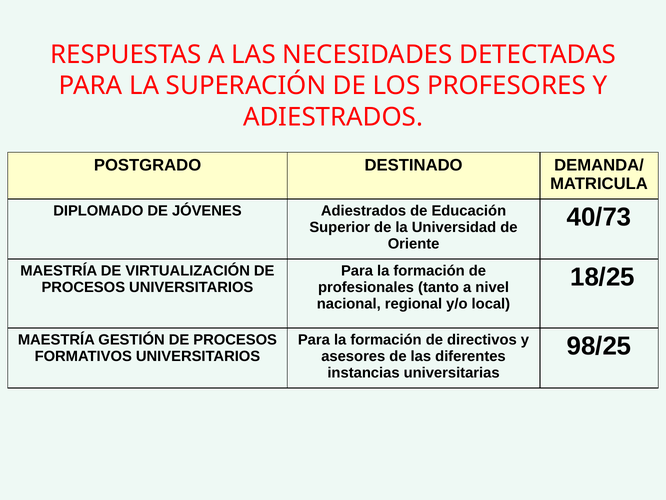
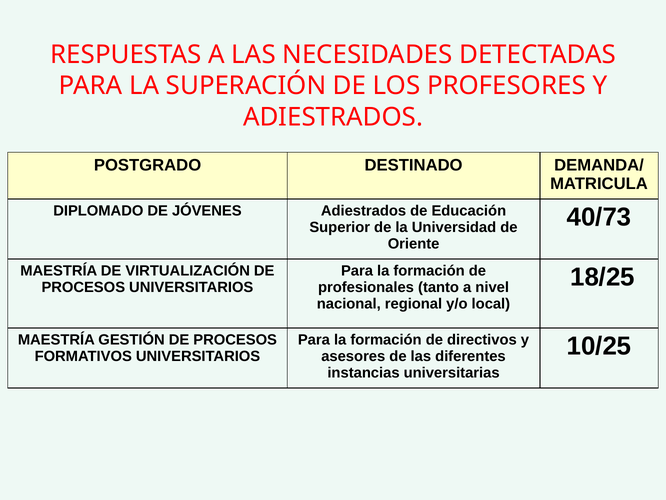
98/25: 98/25 -> 10/25 (599, 346)
